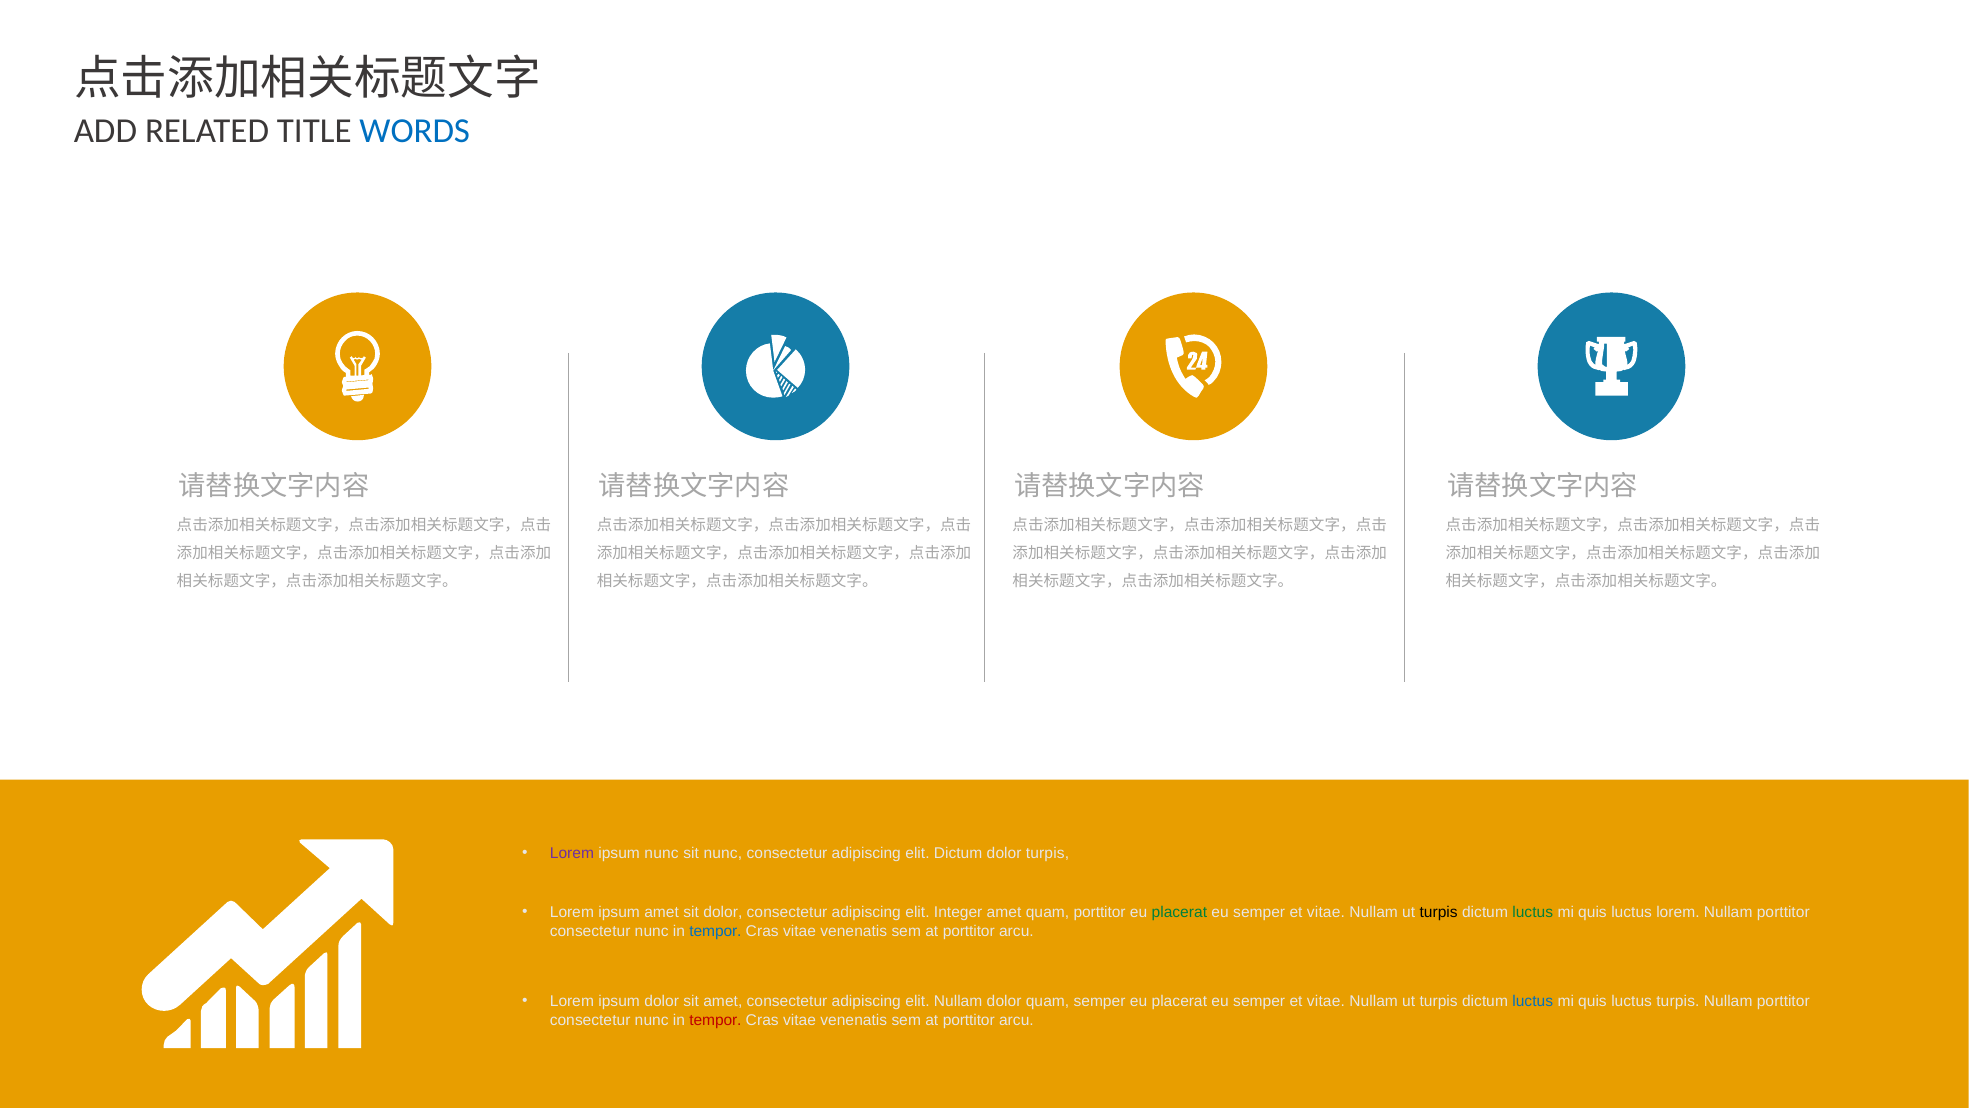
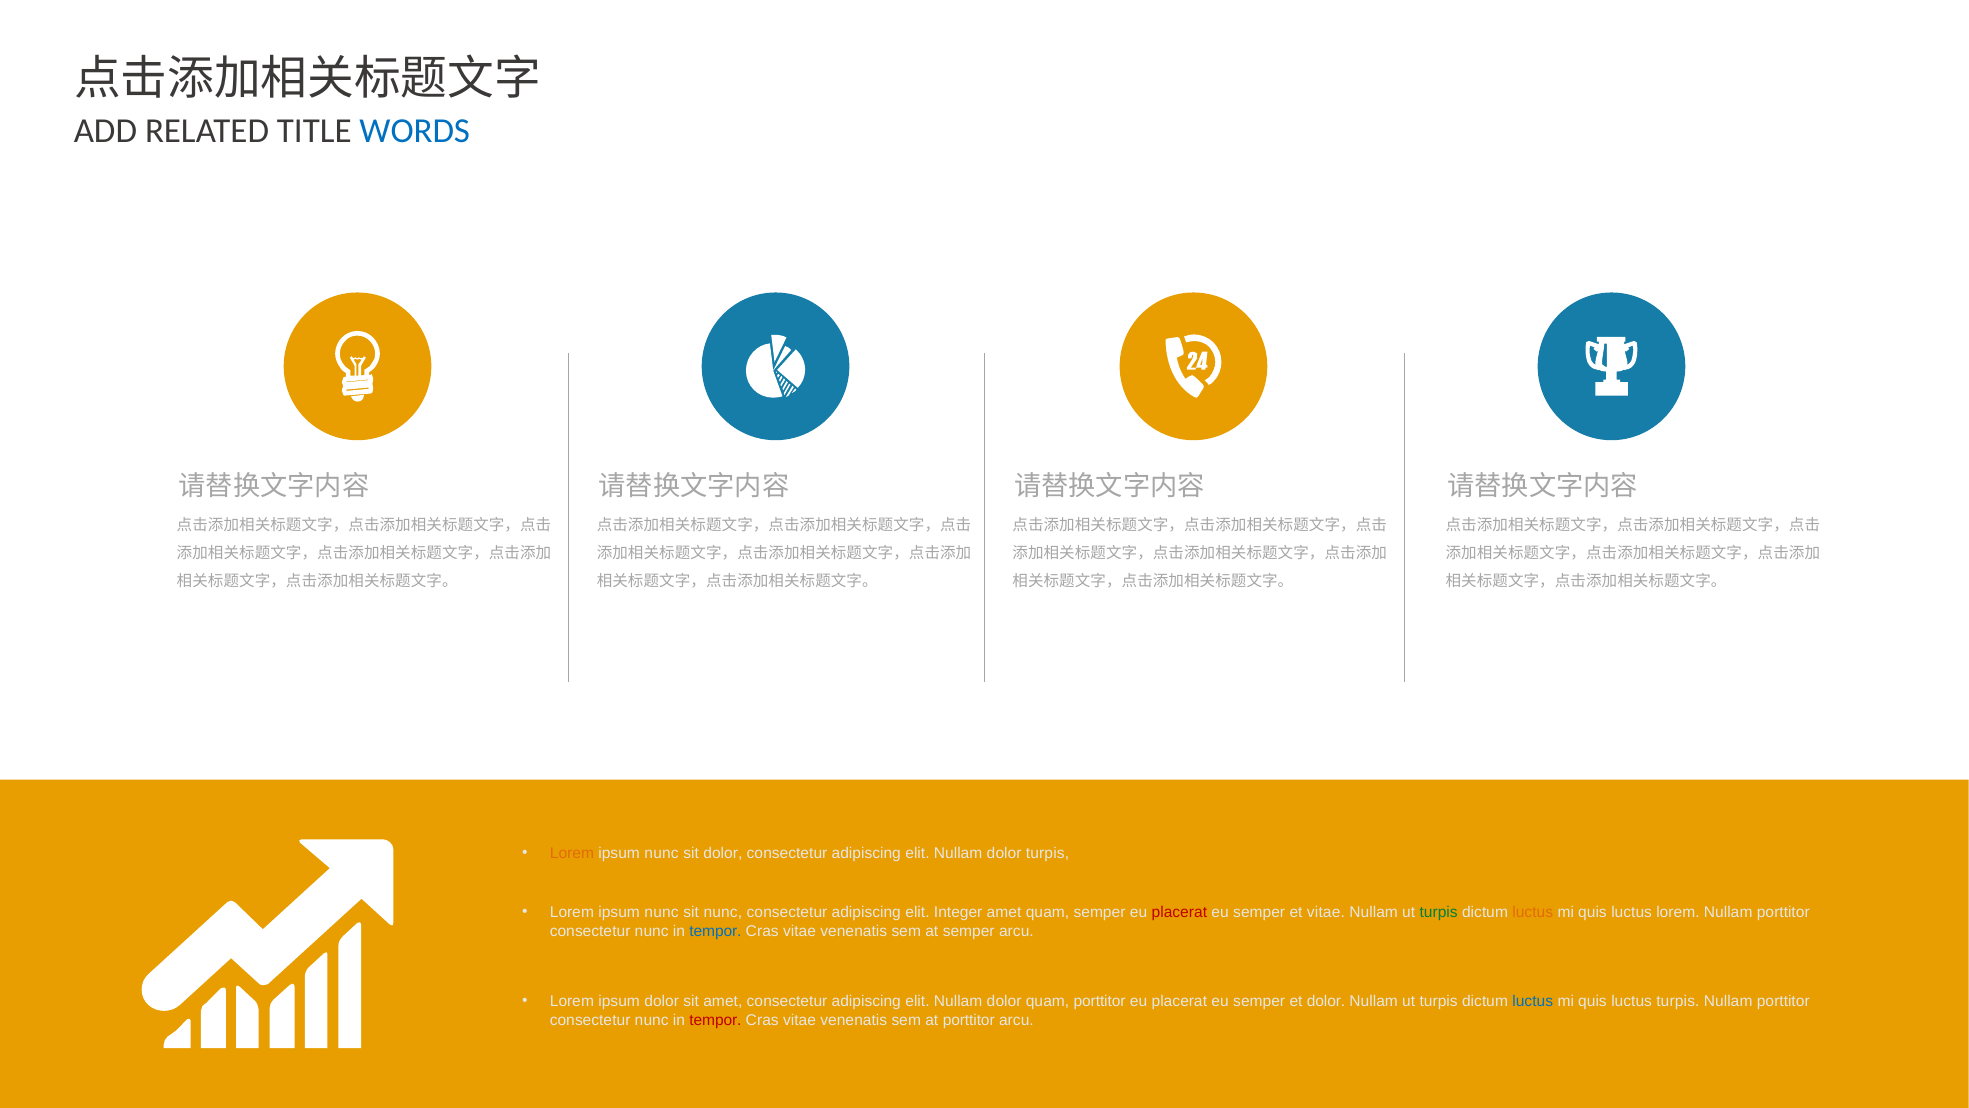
Lorem colour: purple -> orange (572, 853)
sit nunc: nunc -> dolor (723, 853)
Dictum: Dictum -> Nullam (958, 853)
amet: amet -> nunc (662, 912)
sit dolor: dolor -> nunc (723, 912)
quam porttitor: porttitor -> semper (1100, 912)
placerat colour: green -> red (1179, 912)
turpis colour: black -> green (1439, 912)
luctus colour: green -> orange (1533, 912)
porttitor: porttitor -> semper (969, 931)
quam semper: semper -> porttitor (1100, 1001)
vitae: vitae -> dolor (1326, 1001)
